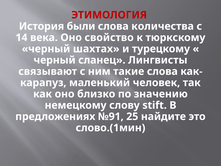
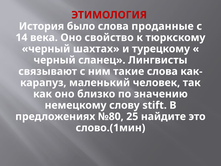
были: были -> было (81, 26)
количества: количества -> проданные (163, 26)
№91: №91 -> №80 (111, 116)
